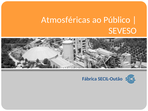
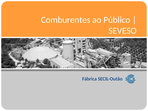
Atmosféricas: Atmosféricas -> Comburentes (66, 20)
